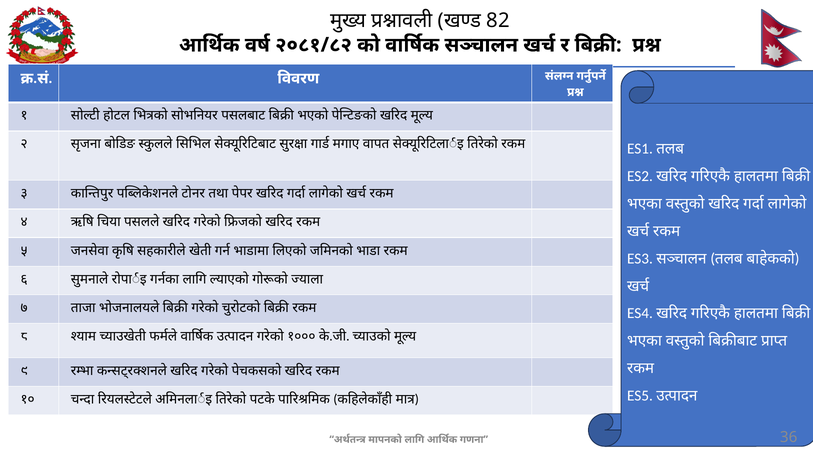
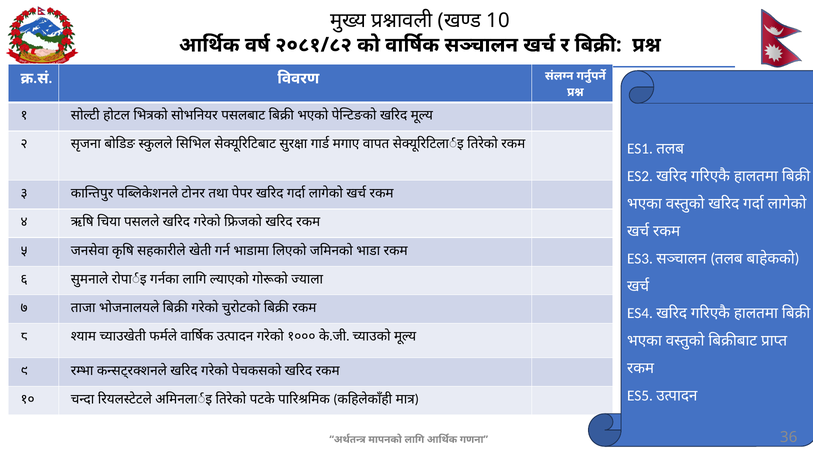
82: 82 -> 10 (498, 20)
